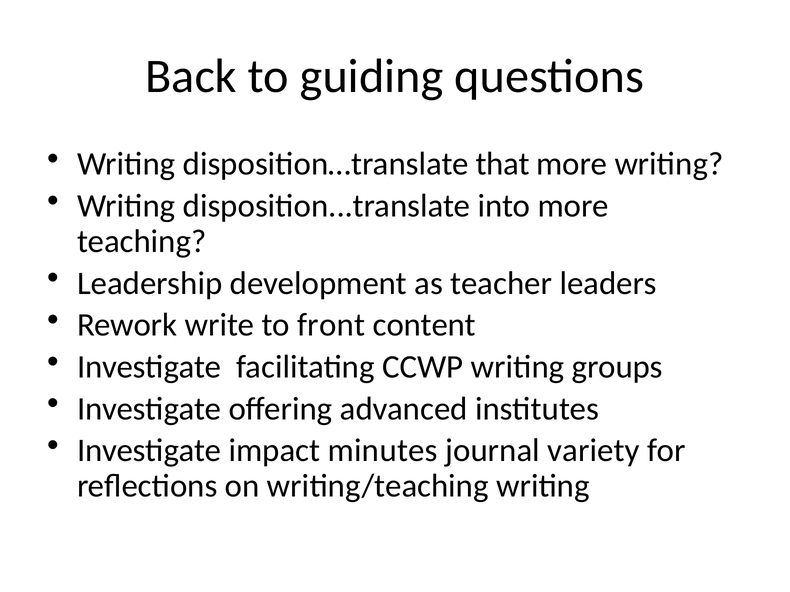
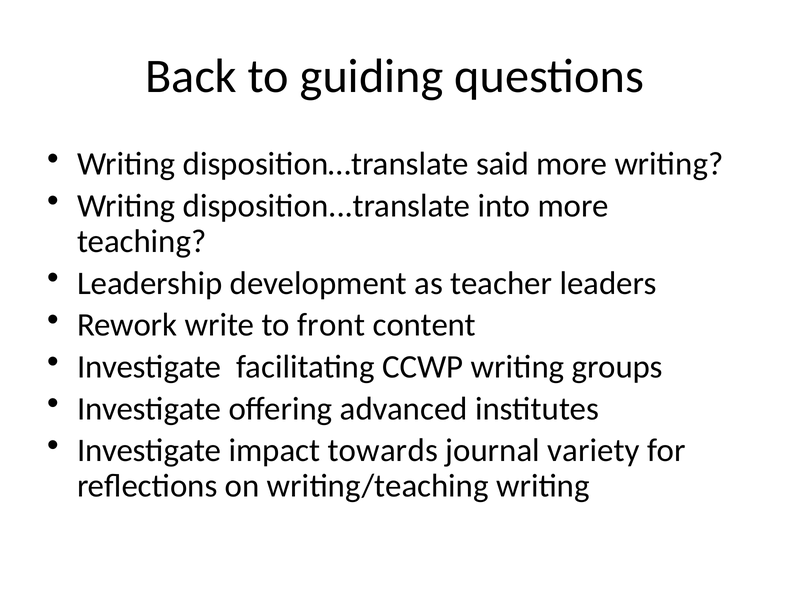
that: that -> said (503, 164)
minutes: minutes -> towards (383, 451)
